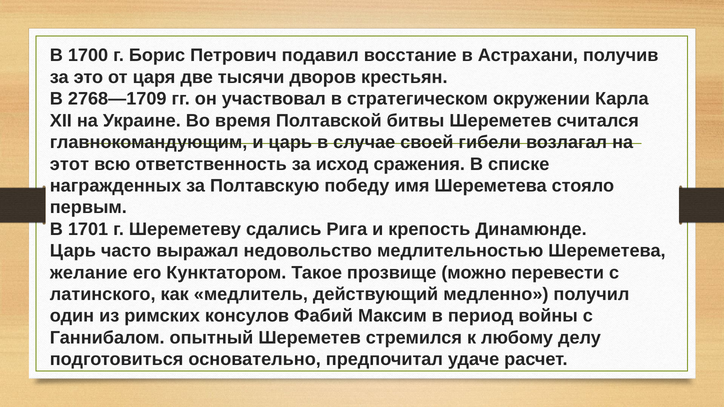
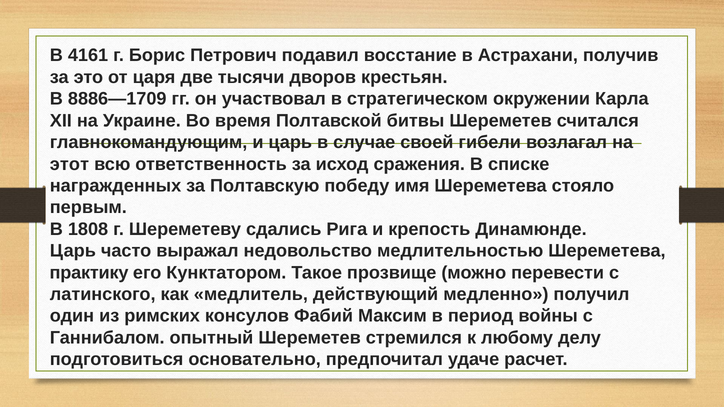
1700: 1700 -> 4161 (88, 56)
2768—1709: 2768—1709 -> 8886—1709 (117, 99)
1701: 1701 -> 1808 (88, 229)
желание: желание -> практику (89, 273)
